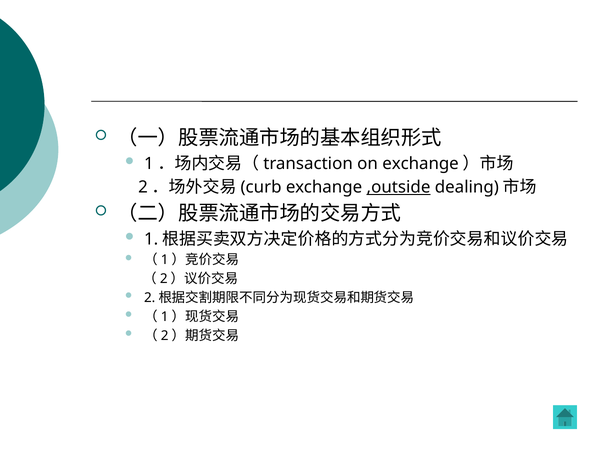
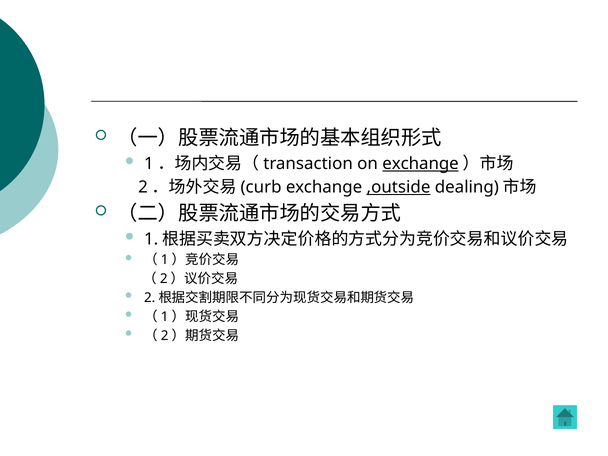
exchange underline: none -> present (421, 164)
